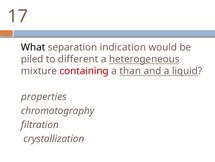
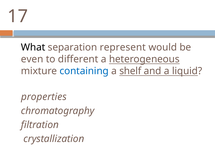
indication: indication -> represent (123, 47)
piled: piled -> even (32, 59)
containing colour: red -> blue (84, 71)
than: than -> shelf (130, 71)
